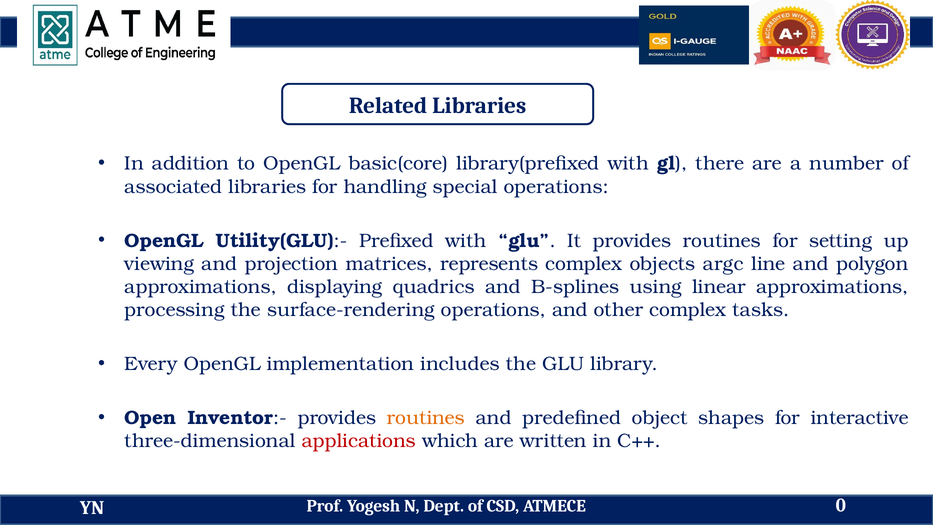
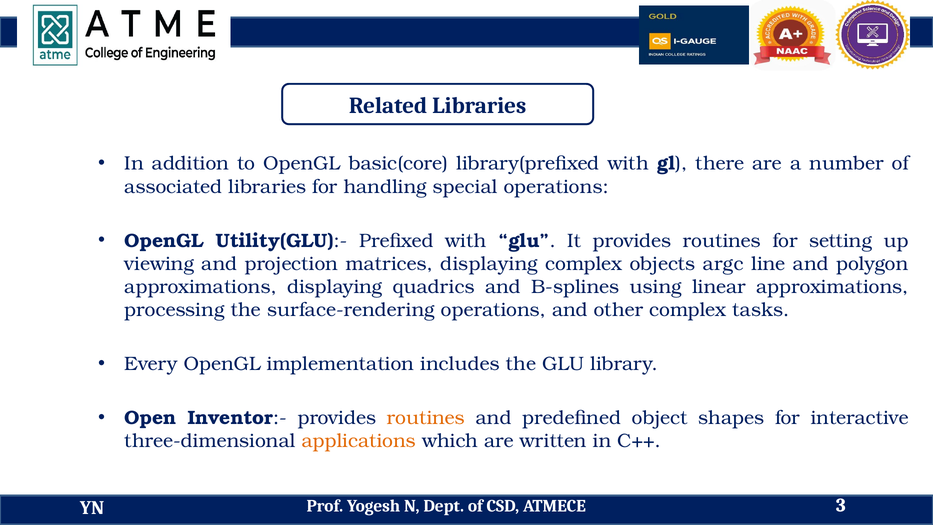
matrices represents: represents -> displaying (489, 264)
applications colour: red -> orange (359, 441)
0: 0 -> 3 (841, 505)
